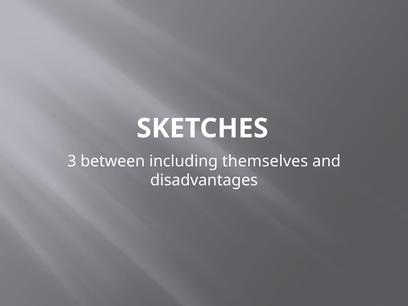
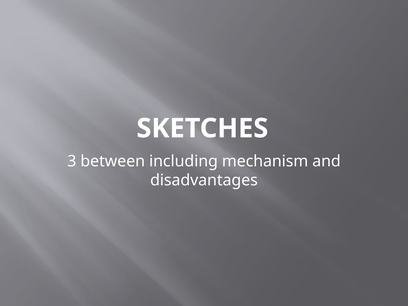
themselves: themselves -> mechanism (265, 161)
